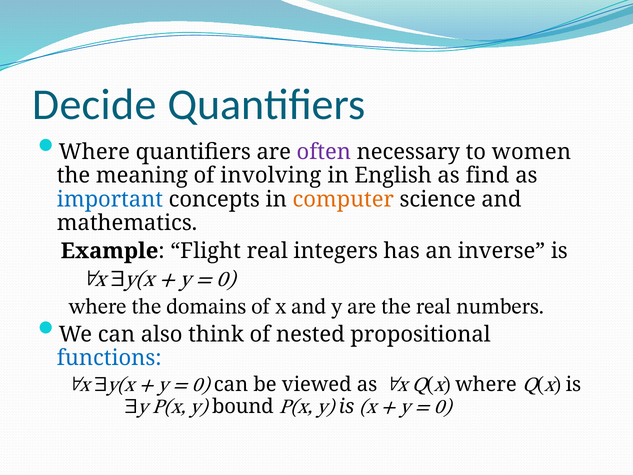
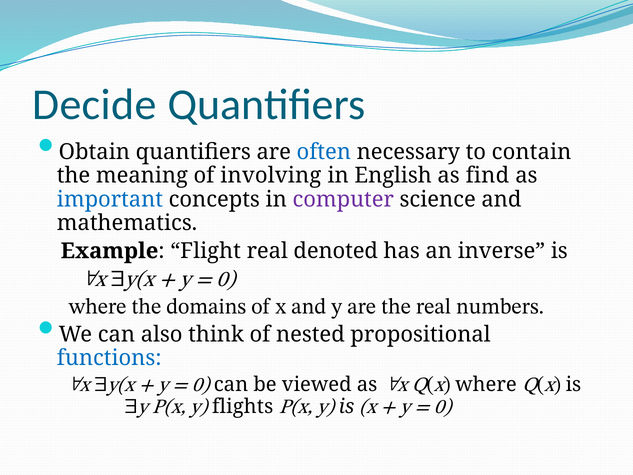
Where: Where -> Obtain (94, 152)
often colour: purple -> blue (324, 152)
women: women -> contain (532, 152)
computer colour: orange -> purple (343, 199)
integers: integers -> denoted (336, 251)
bound: bound -> flights (243, 406)
